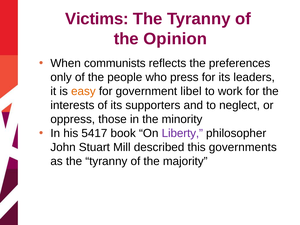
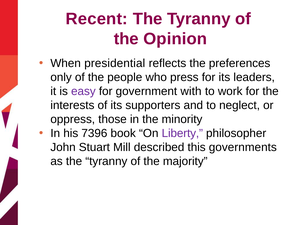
Victims: Victims -> Recent (97, 19)
communists: communists -> presidential (115, 63)
easy colour: orange -> purple (83, 91)
libel: libel -> with (191, 91)
5417: 5417 -> 7396 (94, 133)
